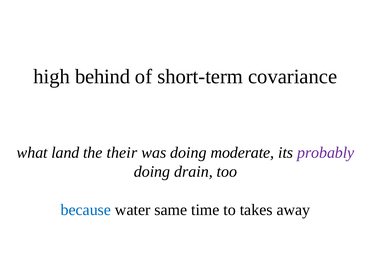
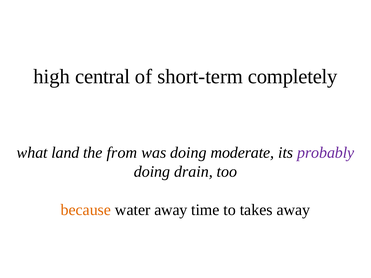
behind: behind -> central (103, 77)
covariance: covariance -> completely (293, 77)
their: their -> from (122, 153)
because colour: blue -> orange (86, 210)
water same: same -> away (171, 210)
